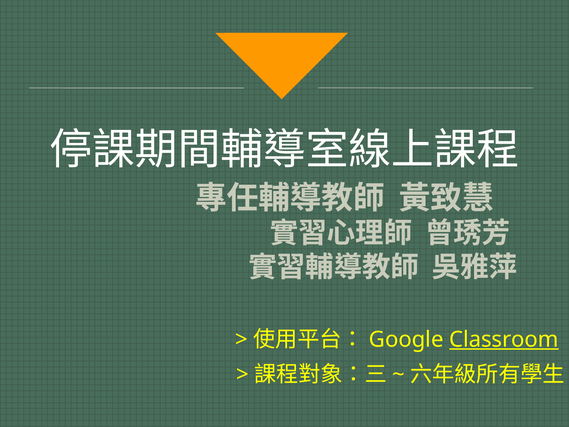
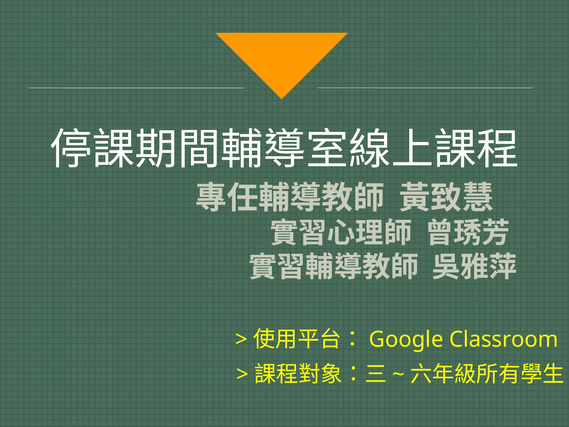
Classroom underline: present -> none (504, 339)
